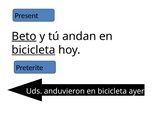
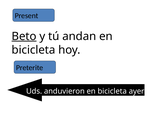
bicicleta underline: present -> none (33, 50)
